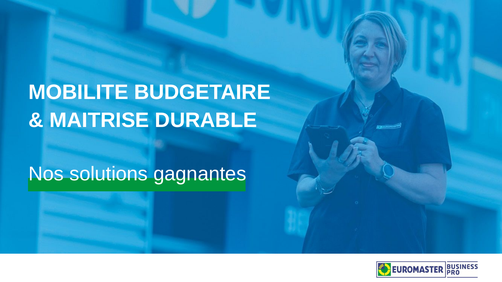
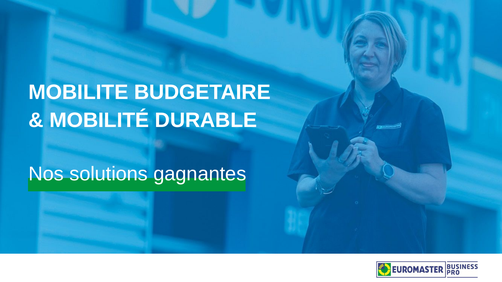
MAITRISE: MAITRISE -> MOBILITÉ (99, 120)
